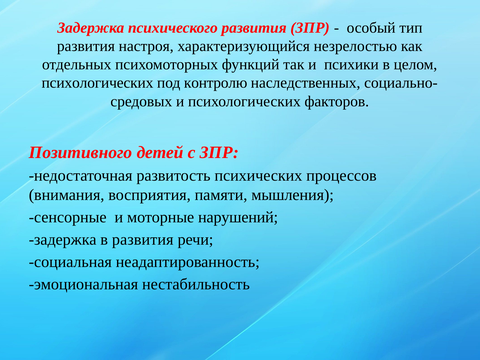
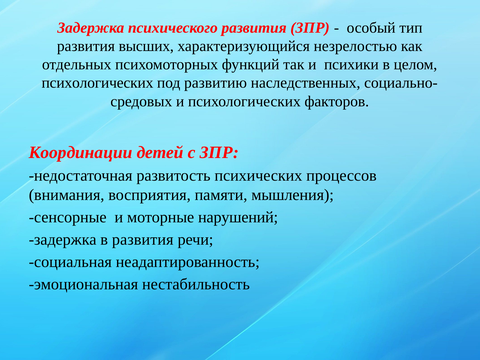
настроя: настроя -> высших (146, 46)
контролю: контролю -> развитию (216, 83)
Позитивного: Позитивного -> Координации (81, 152)
